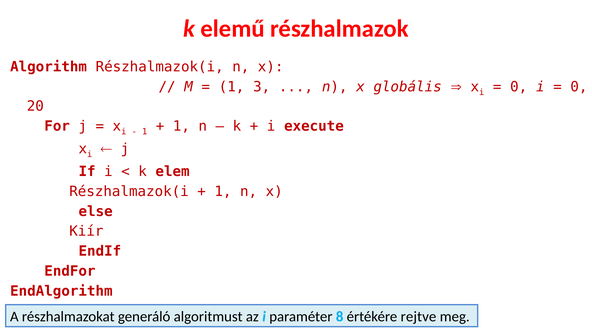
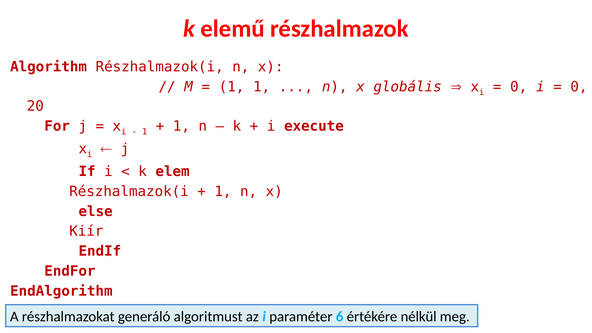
1 3: 3 -> 1 (262, 87)
8: 8 -> 6 (340, 317)
rejtve: rejtve -> nélkül (419, 317)
